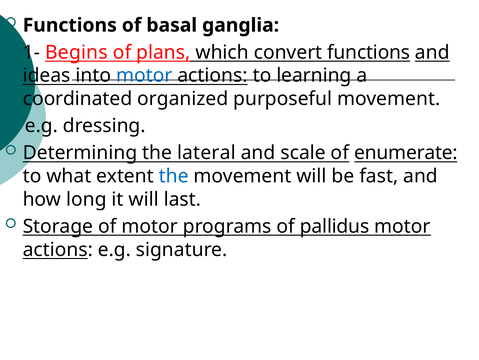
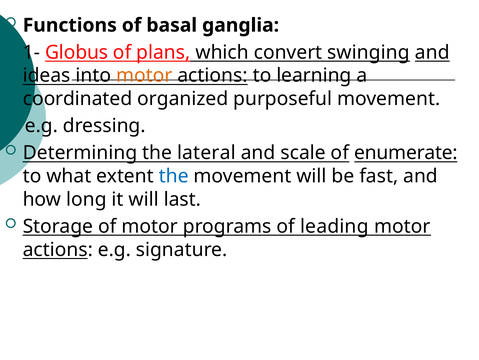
Begins: Begins -> Globus (77, 52)
convert functions: functions -> swinging (369, 52)
motor colour: blue -> orange (144, 75)
pallidus: pallidus -> leading (334, 226)
